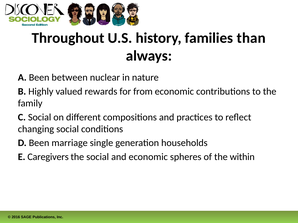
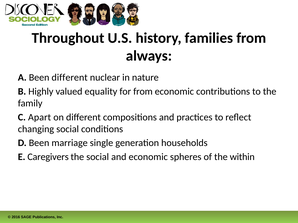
families than: than -> from (251, 38)
Been between: between -> different (70, 78)
rewards: rewards -> equality (101, 92)
C Social: Social -> Apart (40, 117)
